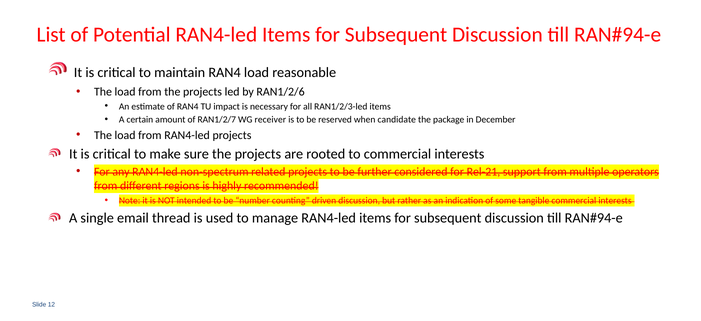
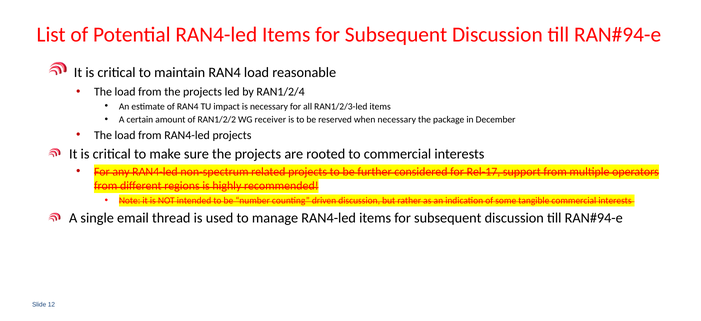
RAN1/2/6: RAN1/2/6 -> RAN1/2/4 (281, 92)
RAN1/2/7: RAN1/2/7 -> RAN1/2/2 (217, 120)
when candidate: candidate -> necessary (397, 120)
Rel-21: Rel-21 -> Rel-17 (483, 172)
